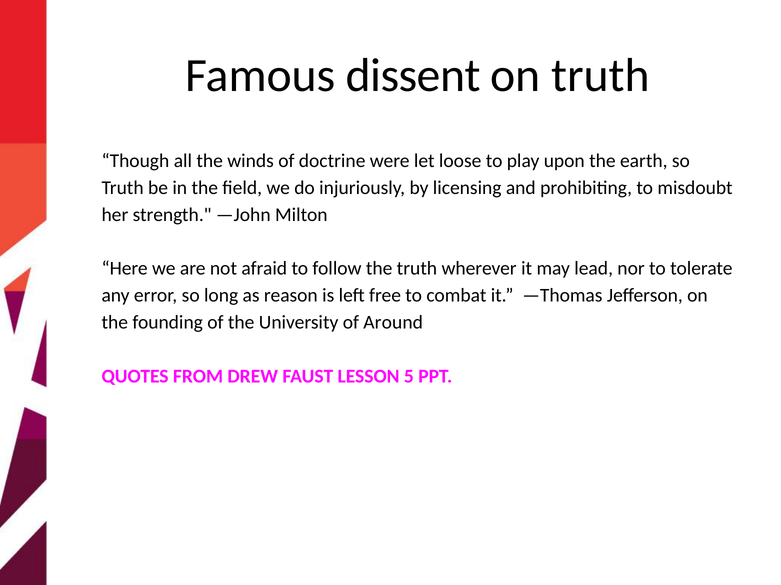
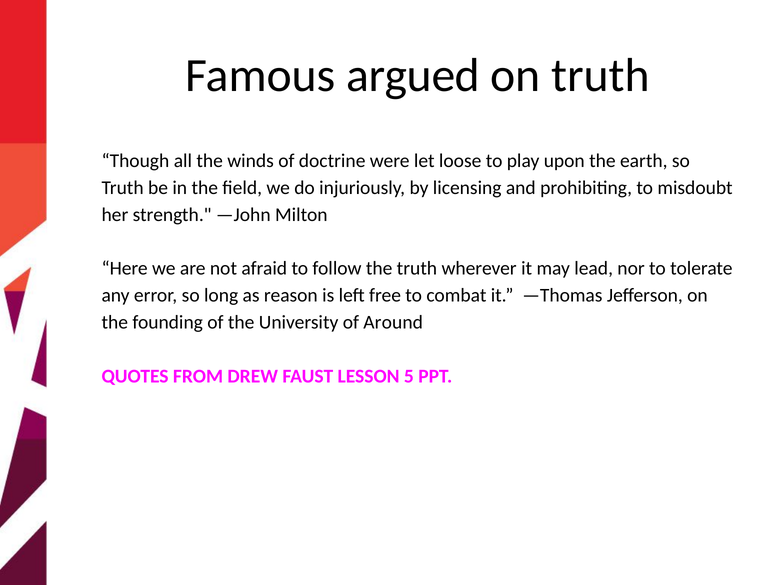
dissent: dissent -> argued (413, 76)
